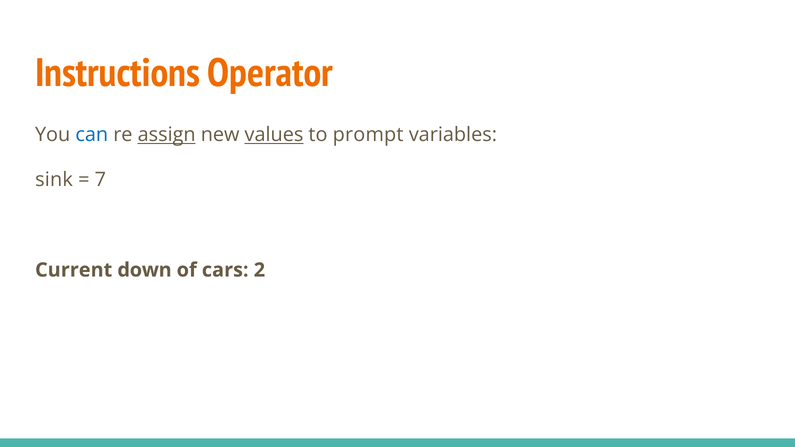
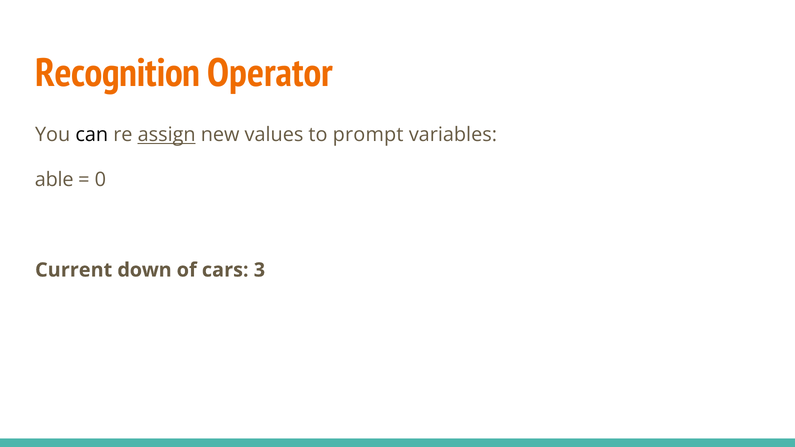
Instructions: Instructions -> Recognition (118, 73)
can colour: blue -> black (92, 135)
values underline: present -> none (274, 135)
sink: sink -> able (54, 180)
7: 7 -> 0 (100, 180)
2: 2 -> 3 (259, 270)
